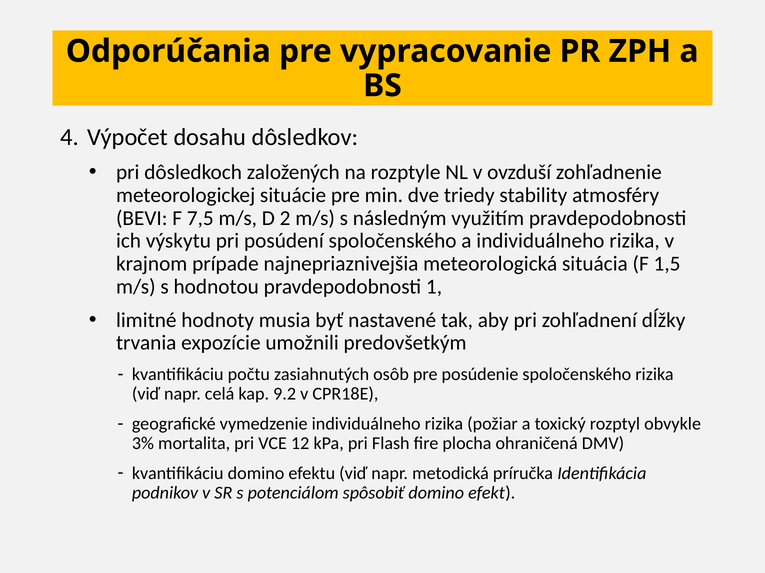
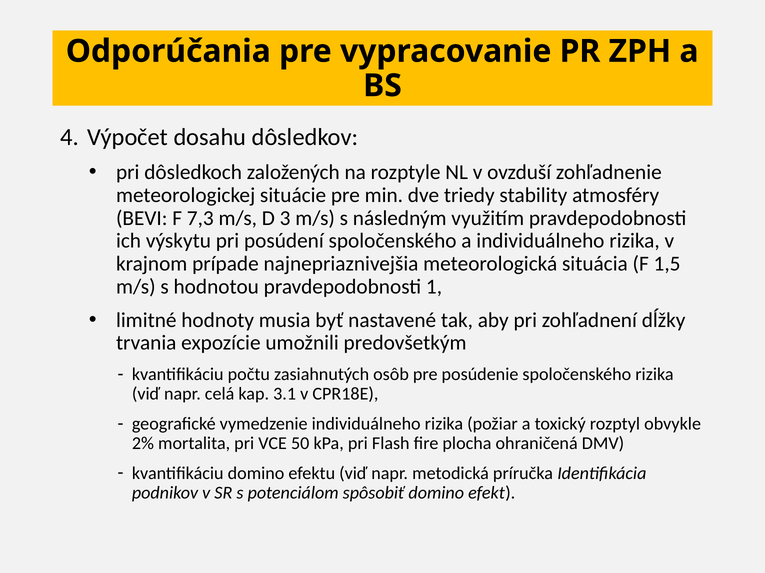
7,5: 7,5 -> 7,3 (200, 218)
2: 2 -> 3 (285, 218)
9.2: 9.2 -> 3.1 (285, 395)
3%: 3% -> 2% (143, 444)
12: 12 -> 50 (300, 444)
